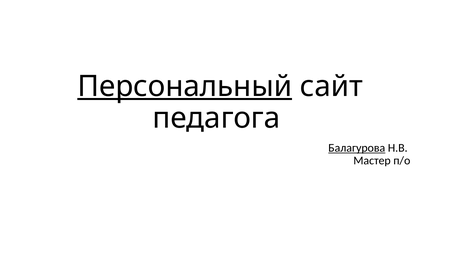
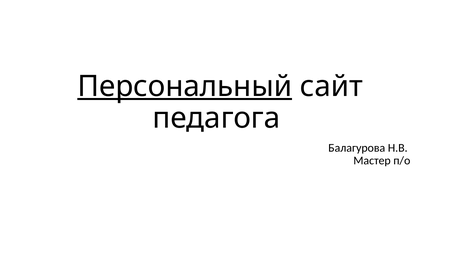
Балагурова underline: present -> none (357, 148)
